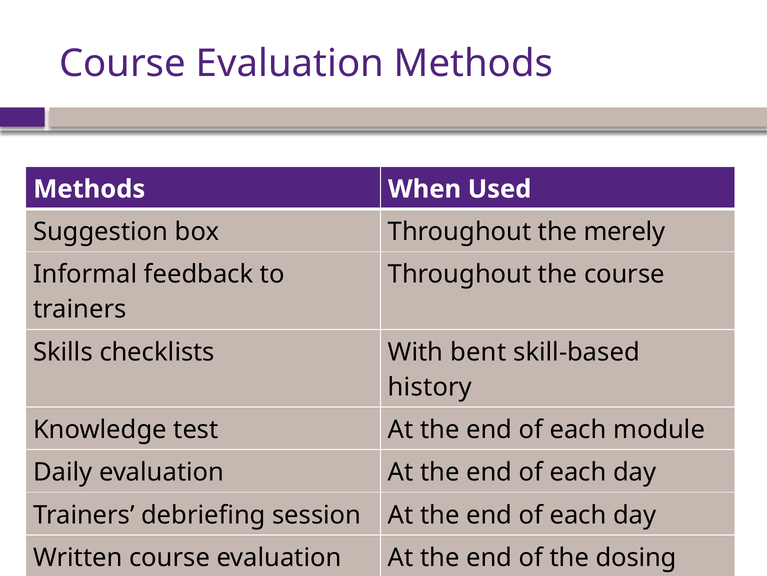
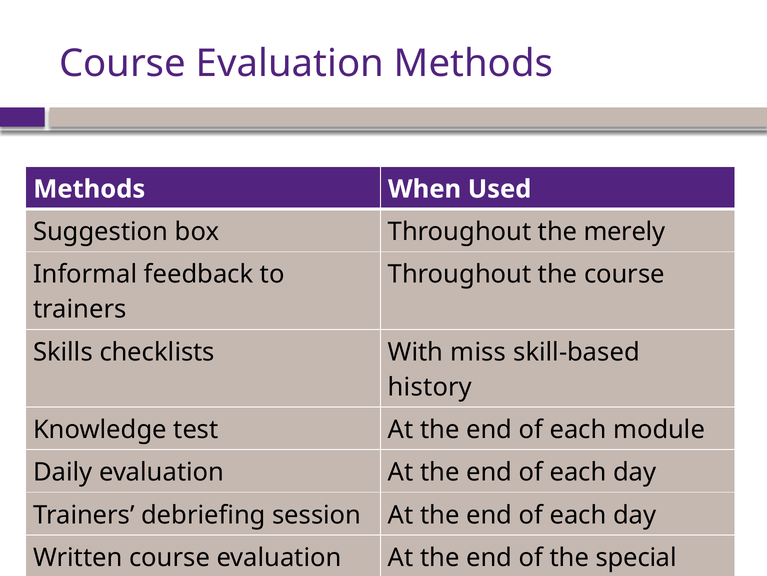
bent: bent -> miss (478, 352)
dosing: dosing -> special (636, 557)
